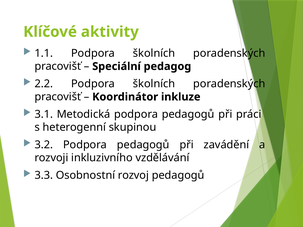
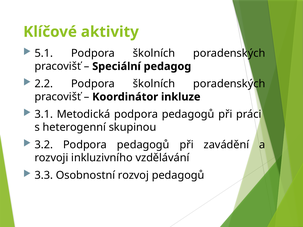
1.1: 1.1 -> 5.1 (44, 53)
